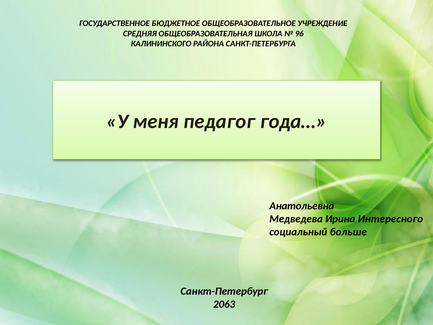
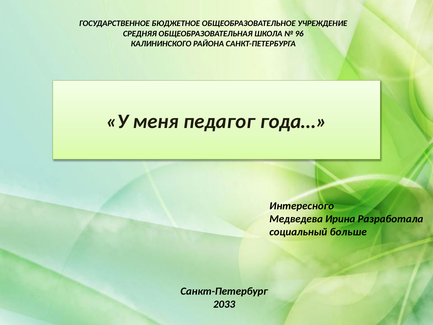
Анатольевна: Анатольевна -> Интересного (302, 206)
Интересного: Интересного -> Разработала (390, 219)
2063: 2063 -> 2033 (224, 304)
